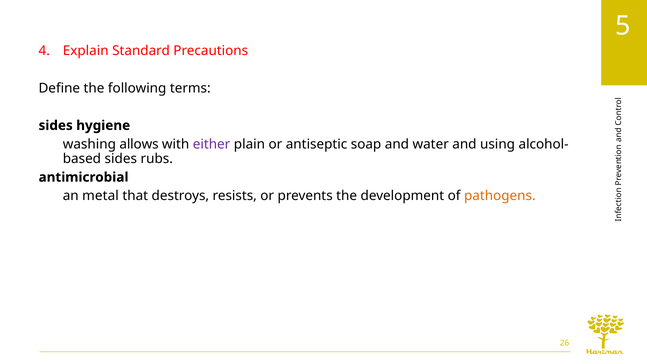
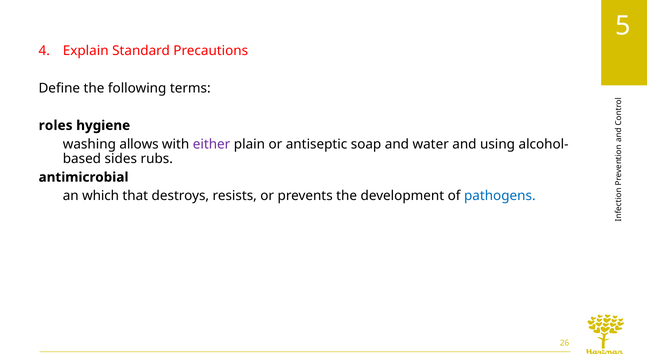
sides: sides -> roles (56, 125)
metal: metal -> which (101, 196)
pathogens colour: orange -> blue (500, 196)
